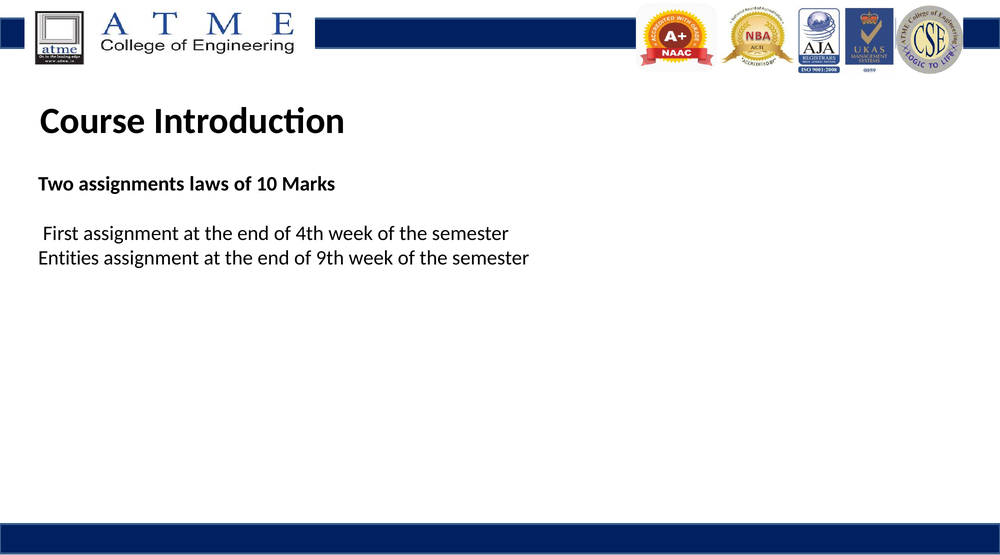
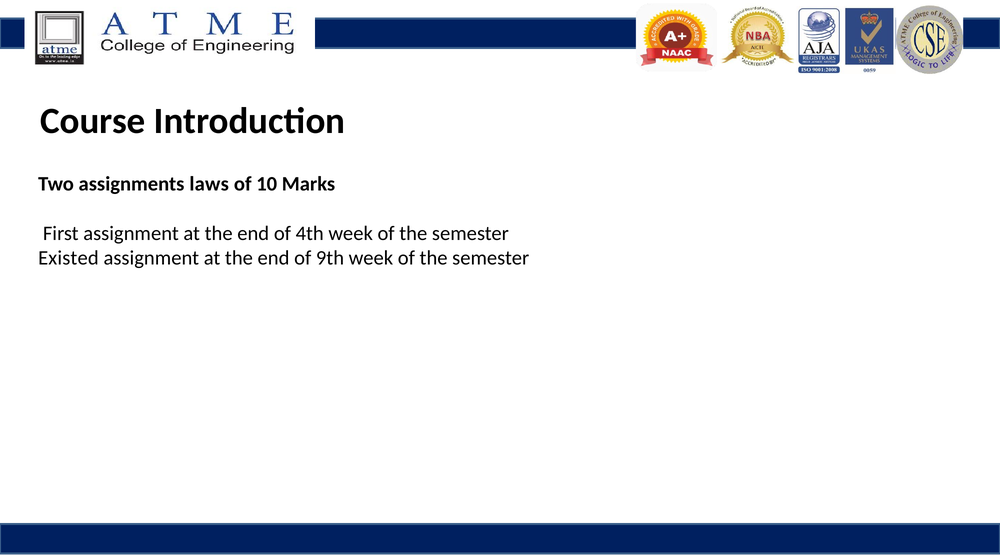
Entities: Entities -> Existed (68, 258)
